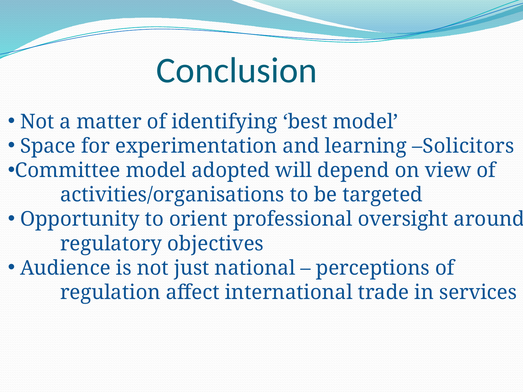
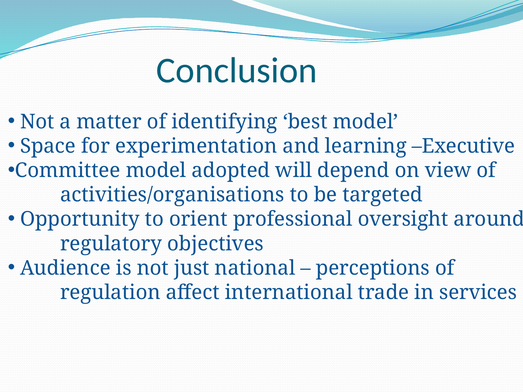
Solicitors: Solicitors -> Executive (463, 146)
